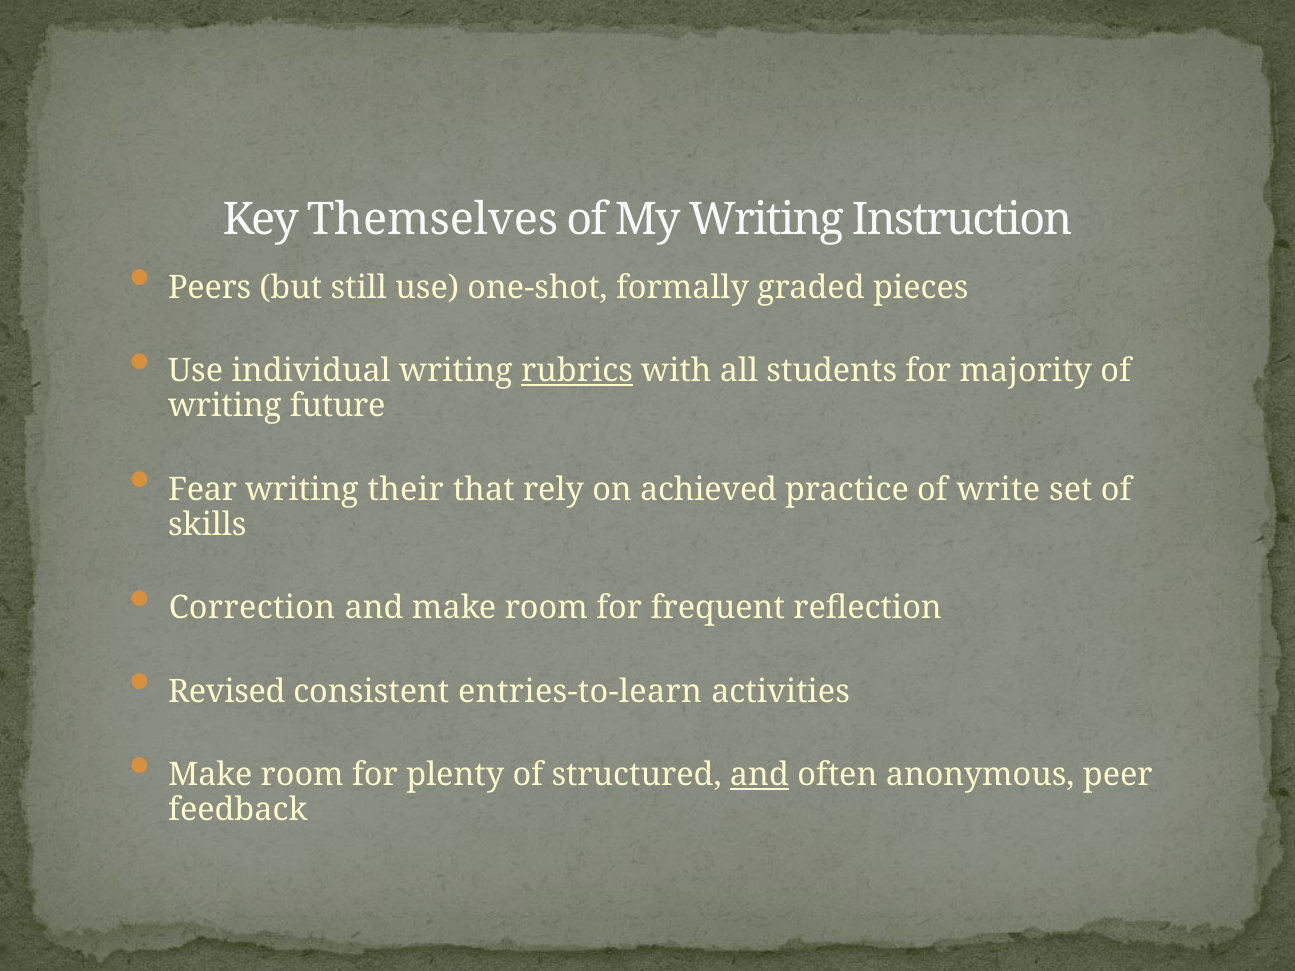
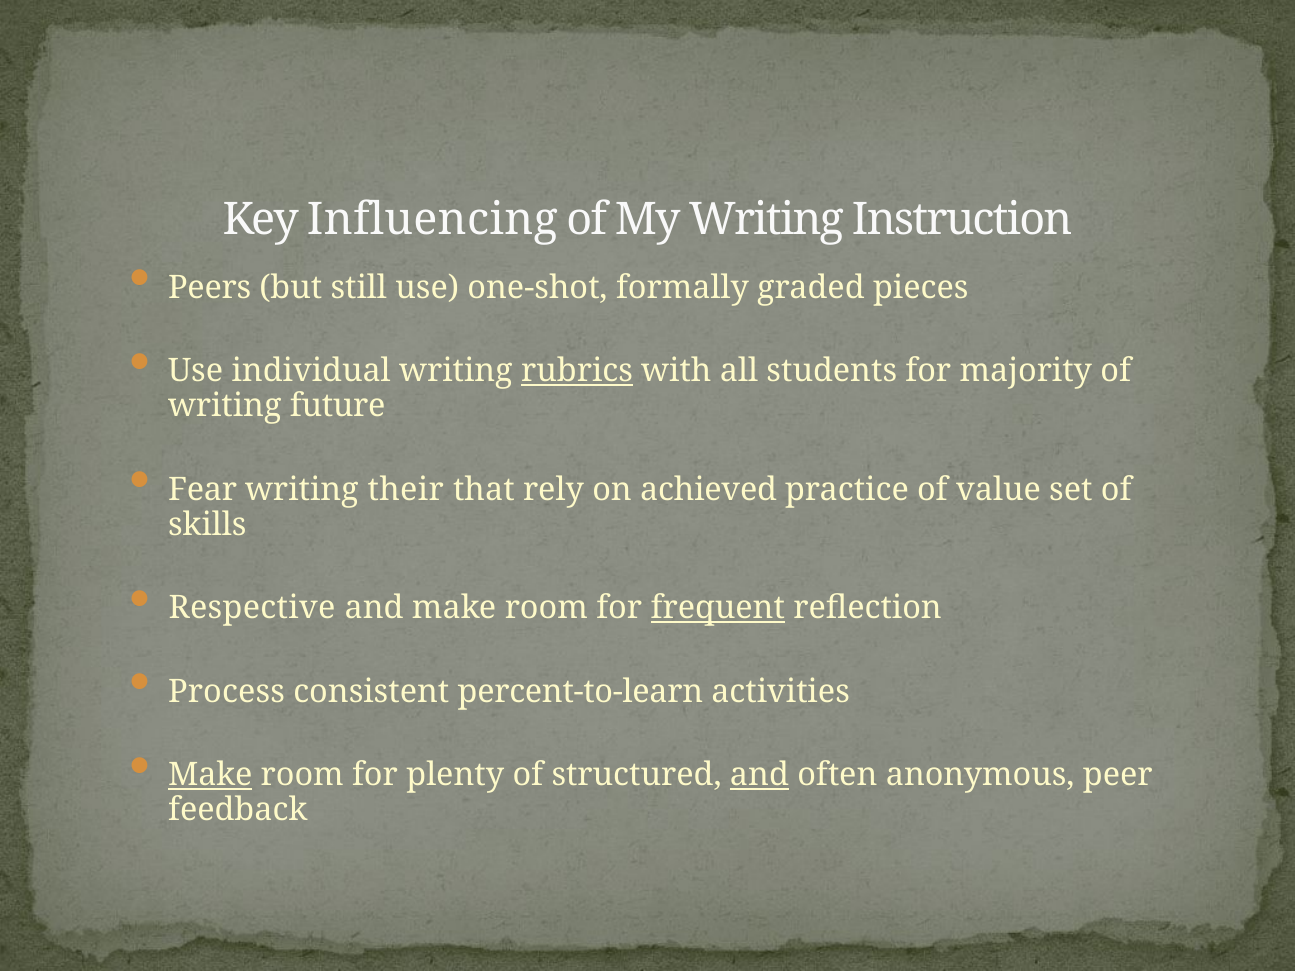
Themselves: Themselves -> Influencing (432, 220)
write: write -> value (999, 490)
Correction: Correction -> Respective (252, 608)
frequent underline: none -> present (718, 608)
Revised: Revised -> Process (227, 692)
entries-to-learn: entries-to-learn -> percent-to-learn (580, 692)
Make underline: none -> present (210, 775)
